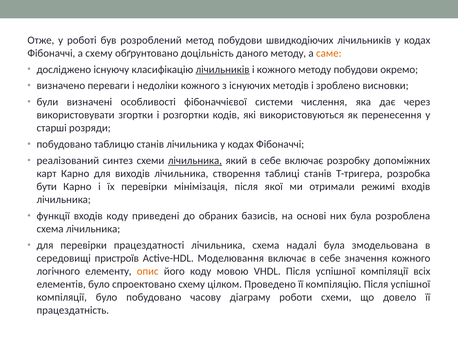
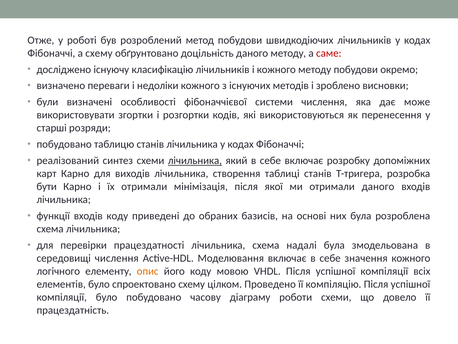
саме colour: orange -> red (329, 53)
лічильників underline: present -> none (223, 69)
через: через -> може (417, 102)
їх перевірки: перевірки -> отримали (144, 186)
отримали режимі: режимі -> даного (378, 186)
середовищі пристроїв: пристроїв -> числення (117, 258)
